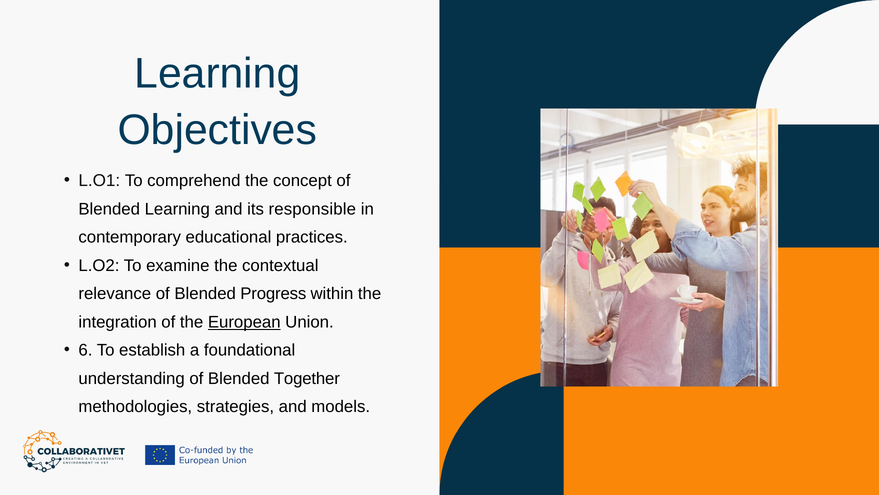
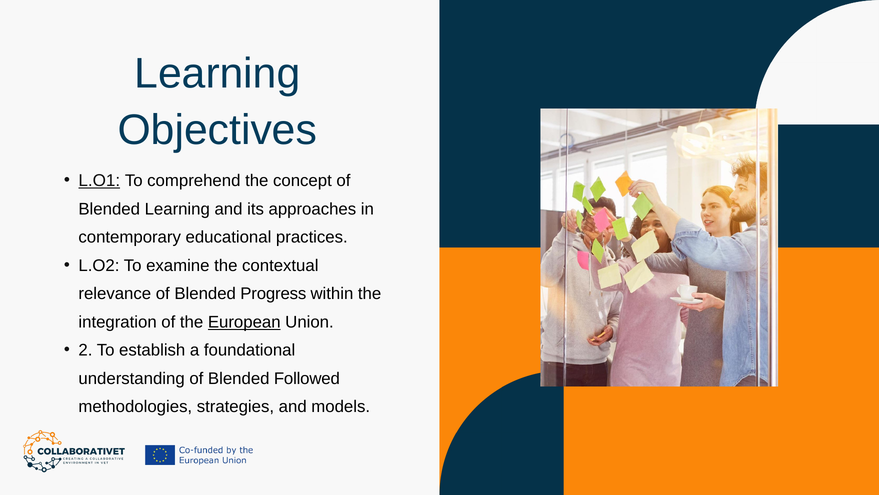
L.O1 underline: none -> present (99, 181)
responsible: responsible -> approaches (312, 209)
6: 6 -> 2 (85, 350)
Together: Together -> Followed (307, 378)
